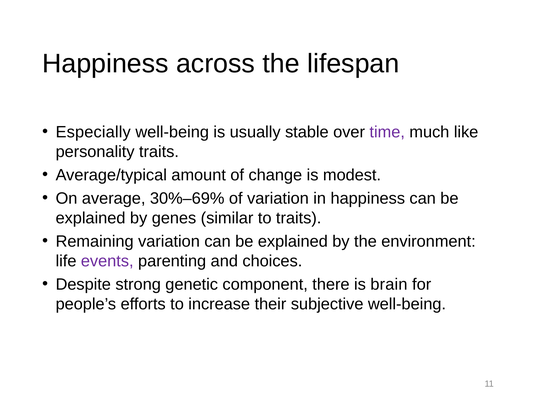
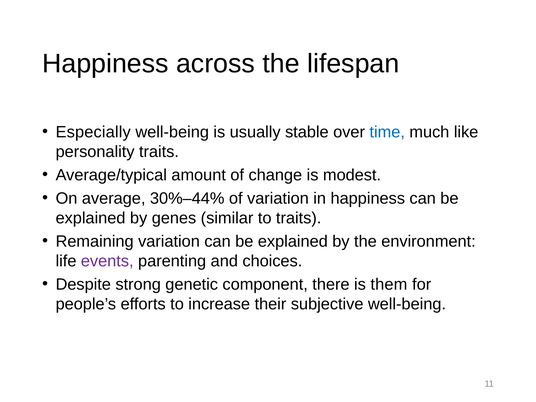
time colour: purple -> blue (387, 132)
30%–69%: 30%–69% -> 30%–44% (187, 198)
brain: brain -> them (389, 284)
